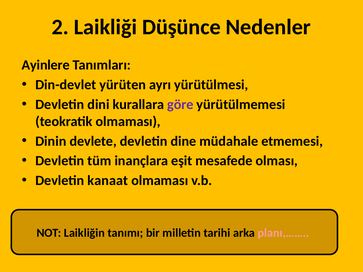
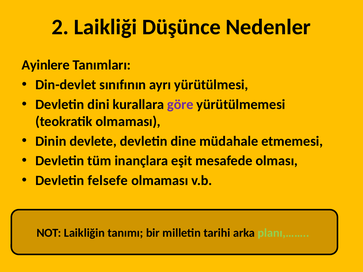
yürüten: yürüten -> sınıfının (123, 85)
kanaat: kanaat -> felsefe (108, 181)
planı,…… colour: pink -> light green (284, 233)
